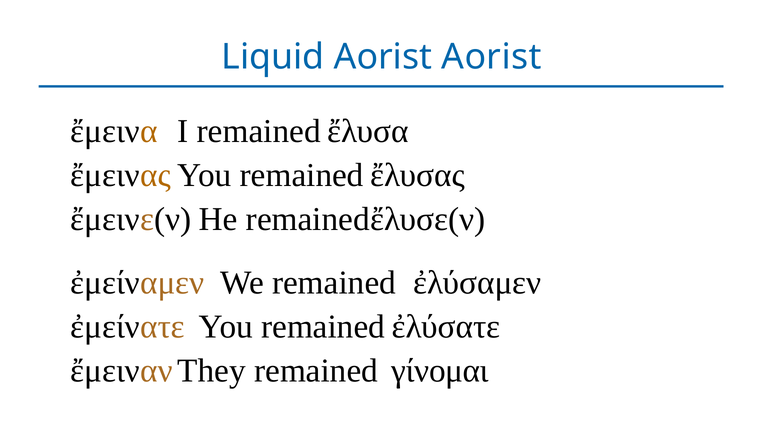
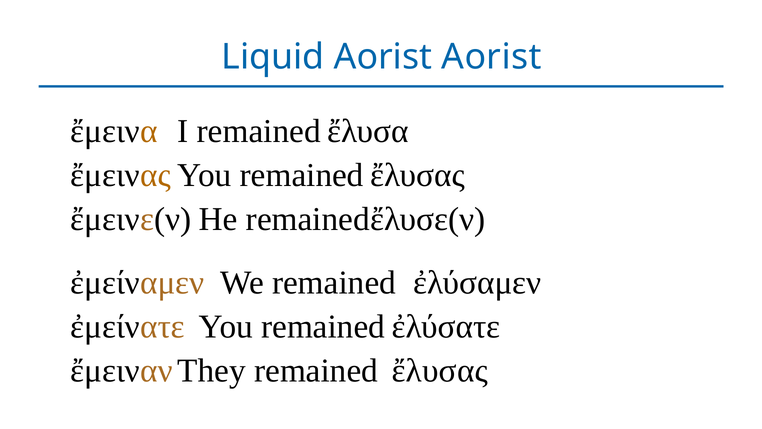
γίνομαι: γίνομαι -> ἔλυσας (440, 370)
